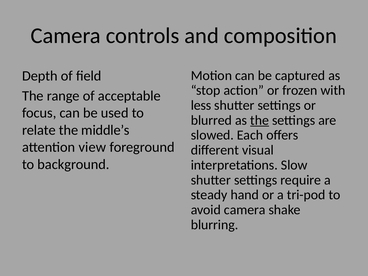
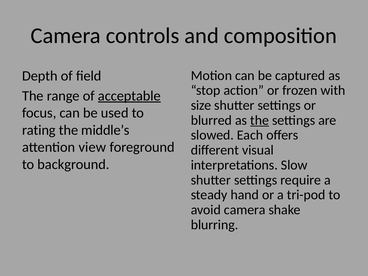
acceptable underline: none -> present (129, 96)
less: less -> size (201, 105)
relate: relate -> rating (39, 130)
